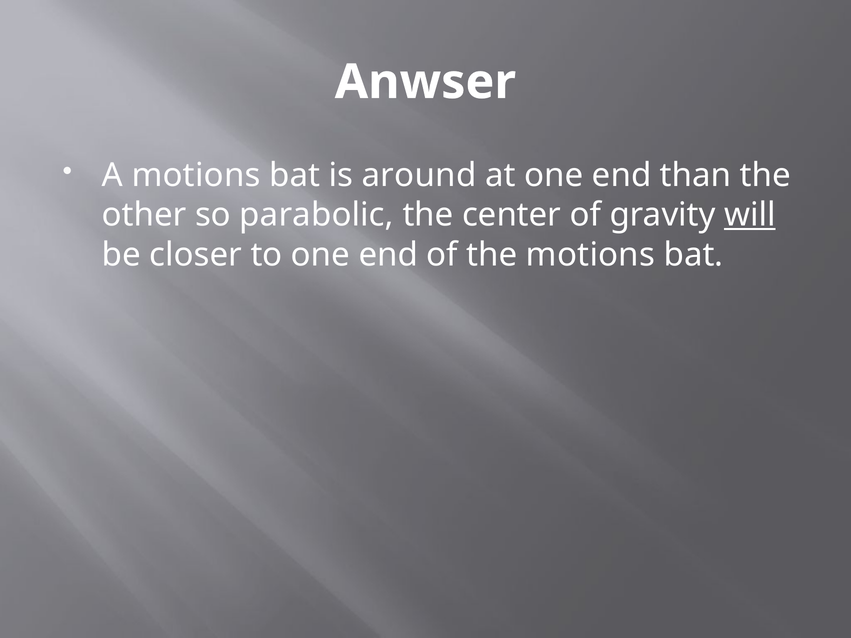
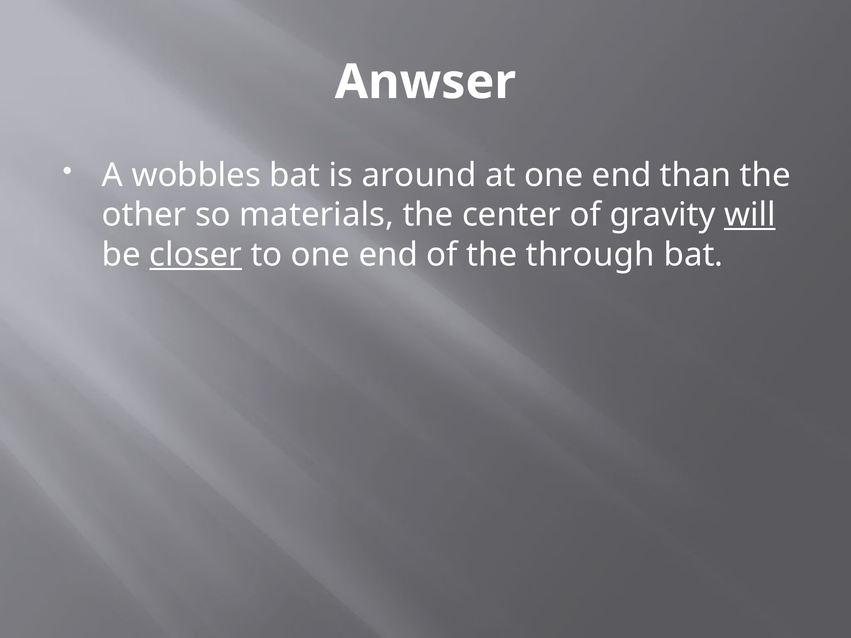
A motions: motions -> wobbles (196, 175)
parabolic: parabolic -> materials (317, 215)
closer underline: none -> present (196, 255)
the motions: motions -> through (590, 255)
